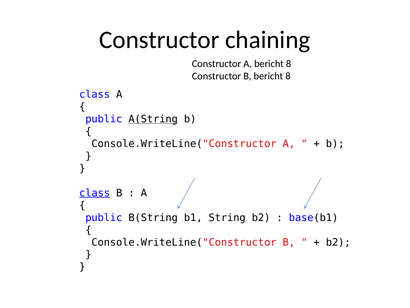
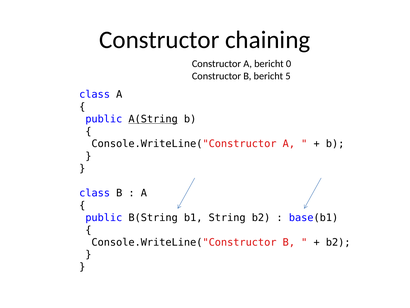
A bericht 8: 8 -> 0 (289, 64)
B bericht 8: 8 -> 5 (288, 76)
class underline: present -> none (95, 193)
